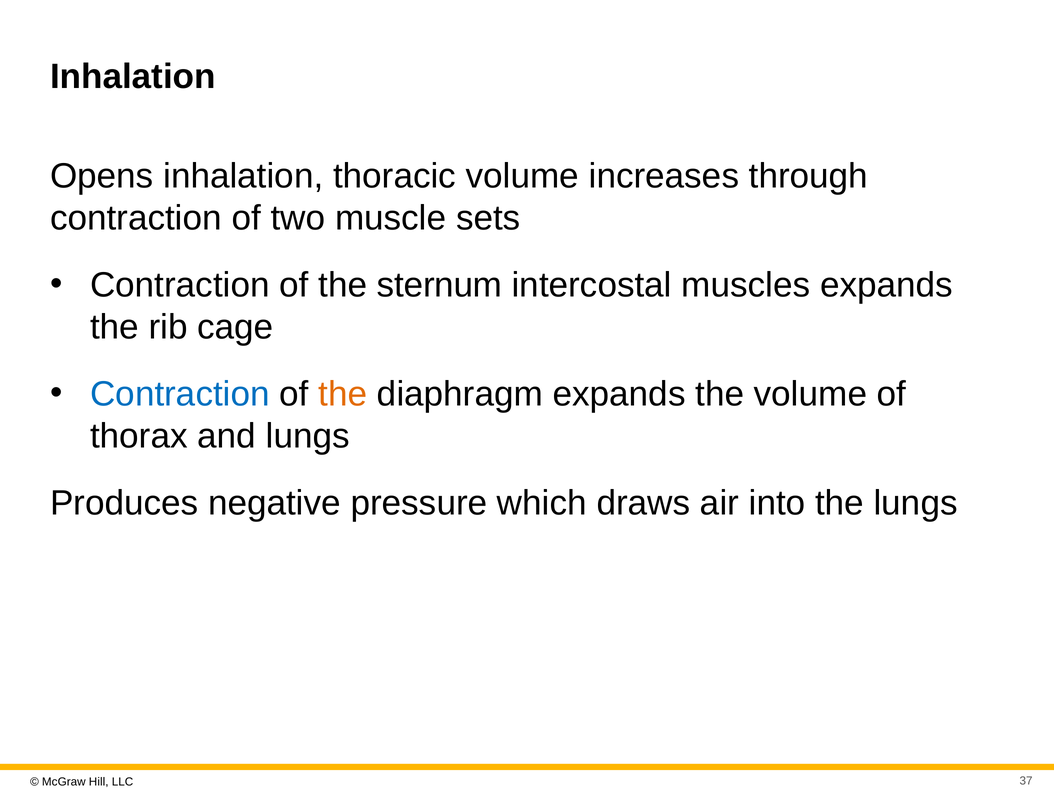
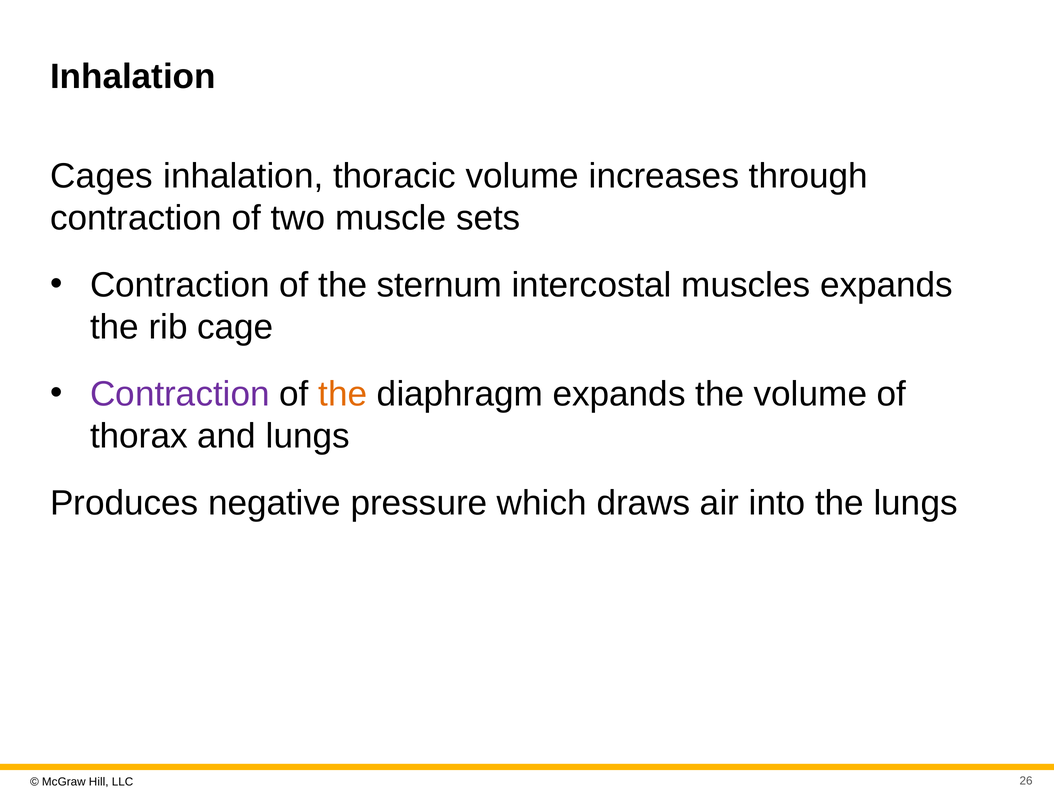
Opens: Opens -> Cages (102, 176)
Contraction colour: blue -> purple (180, 394)
37: 37 -> 26 (1026, 781)
